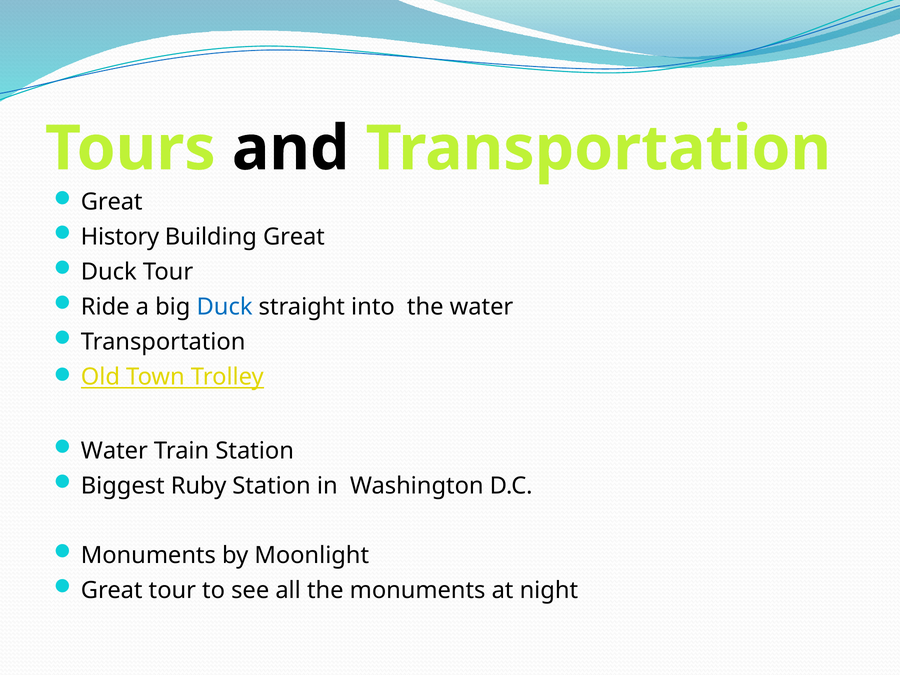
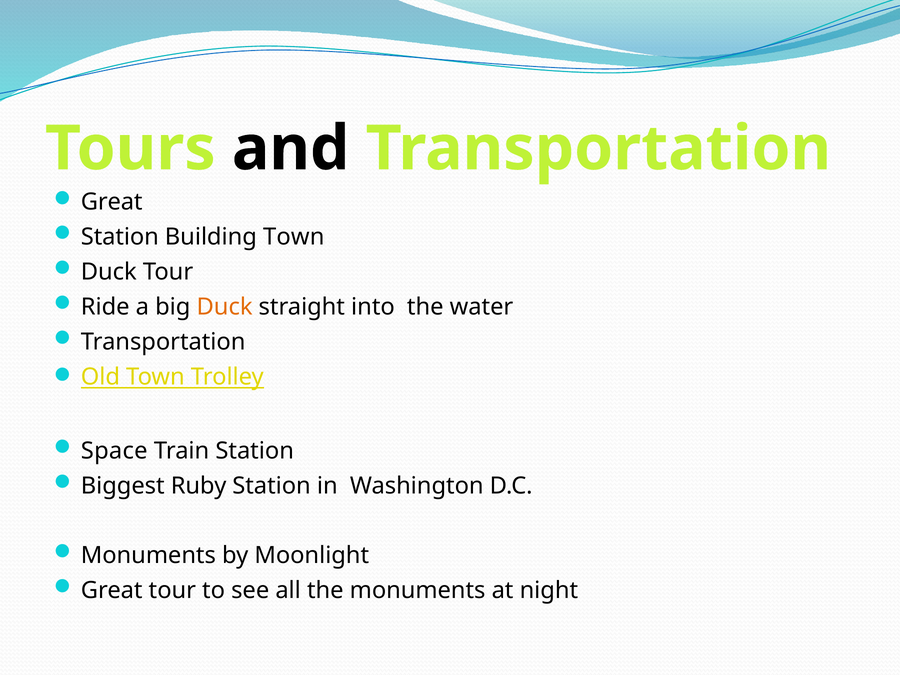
History: History -> Station (120, 237)
Building Great: Great -> Town (294, 237)
Duck colour: blue -> orange (225, 307)
Water: Water -> Space (114, 451)
